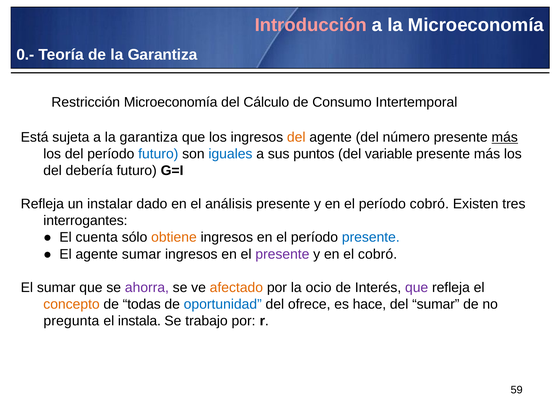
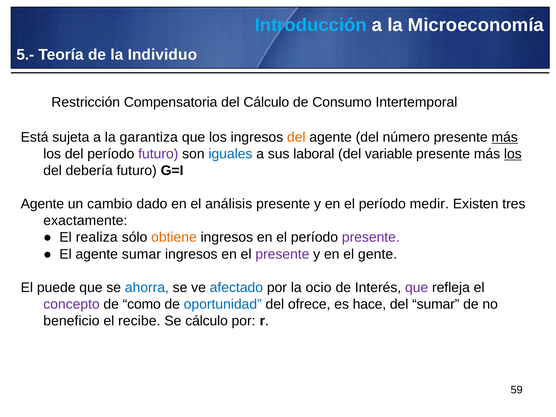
Introducción colour: pink -> light blue (311, 25)
0.-: 0.- -> 5.- (25, 55)
de la Garantiza: Garantiza -> Individuo (162, 55)
Restricción Microeconomía: Microeconomía -> Compensatoria (171, 102)
futuro colour: blue -> purple (158, 154)
puntos: puntos -> laboral (314, 154)
los underline: none -> present (513, 154)
Refleja: Refleja -> Agente (42, 204)
instalar: instalar -> cambio (110, 204)
período cobró: cobró -> medir (429, 204)
interrogantes: interrogantes -> exactamente (85, 221)
cuenta: cuenta -> realiza (97, 237)
presente colour: blue -> purple (371, 237)
el cobró: cobró -> gente (378, 254)
El sumar: sumar -> puede (56, 287)
ahorra colour: purple -> blue (147, 287)
afectado colour: orange -> blue (236, 287)
concepto colour: orange -> purple (71, 304)
todas: todas -> como (142, 304)
pregunta: pregunta -> beneficio (71, 321)
instala: instala -> recibe (139, 321)
Se trabajo: trabajo -> cálculo (207, 321)
